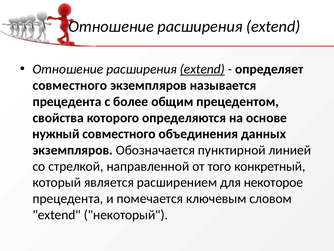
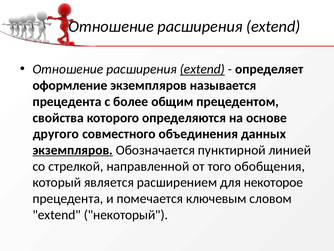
совместного: совместного -> оформление (70, 85)
нужный: нужный -> другого (56, 134)
экземпляров underline: none -> present (73, 150)
конкретный: конкретный -> обобщения (270, 166)
